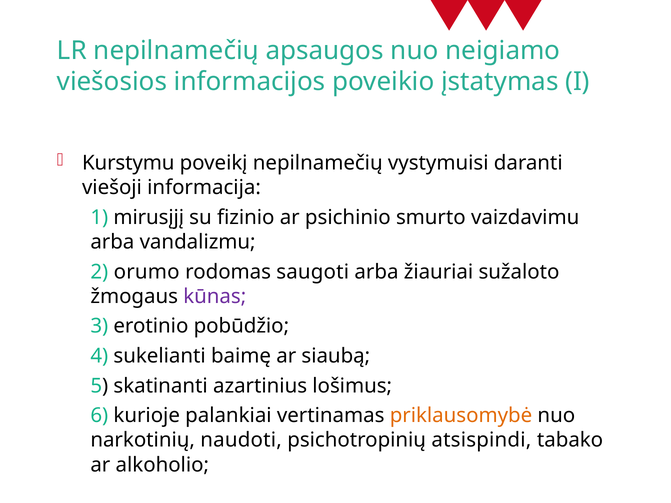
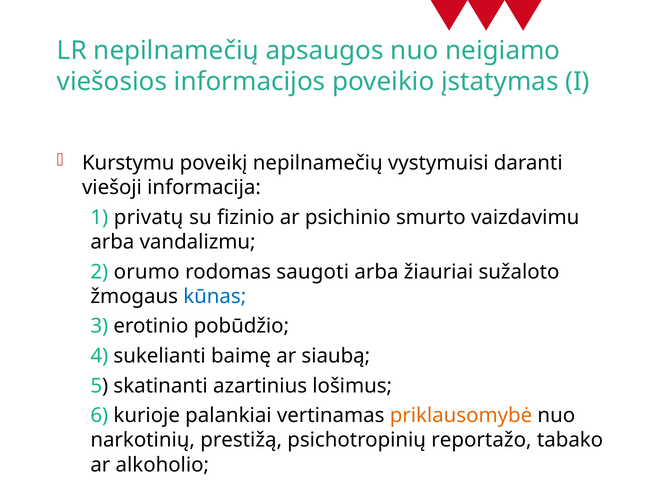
mirusįjį: mirusįjį -> privatų (149, 217)
kūnas colour: purple -> blue (215, 296)
naudoti: naudoti -> prestižą (241, 440)
atsispindi: atsispindi -> reportažo (481, 440)
